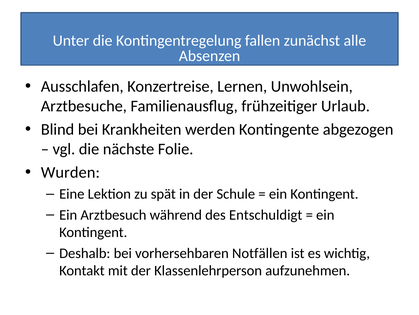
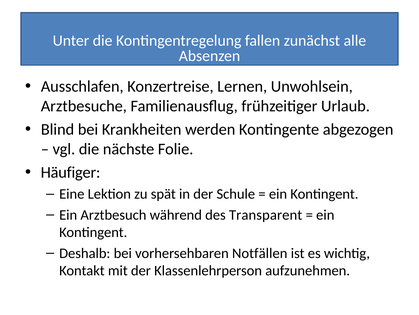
Wurden: Wurden -> Häufiger (71, 172)
Entschuldigt: Entschuldigt -> Transparent (266, 214)
